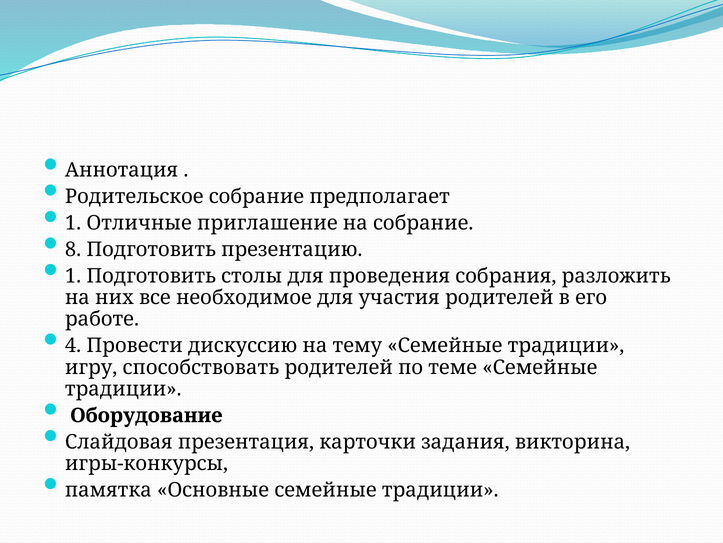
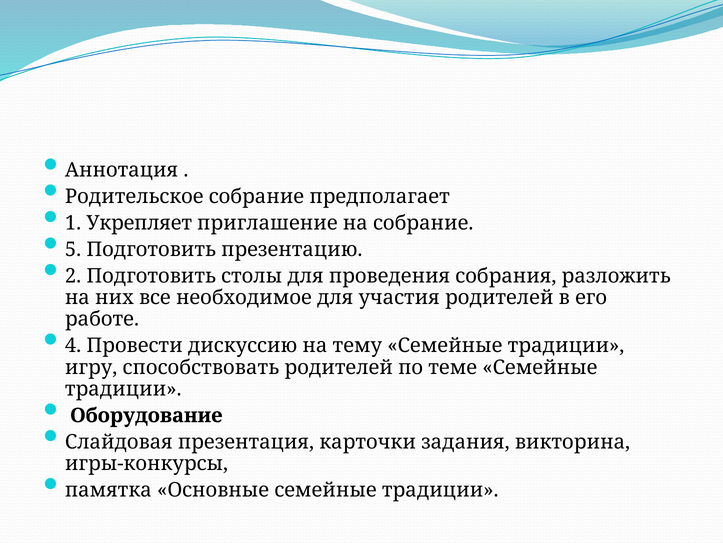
Отличные: Отличные -> Укрепляет (139, 223)
8: 8 -> 5 (73, 249)
1: 1 -> 2 (73, 275)
